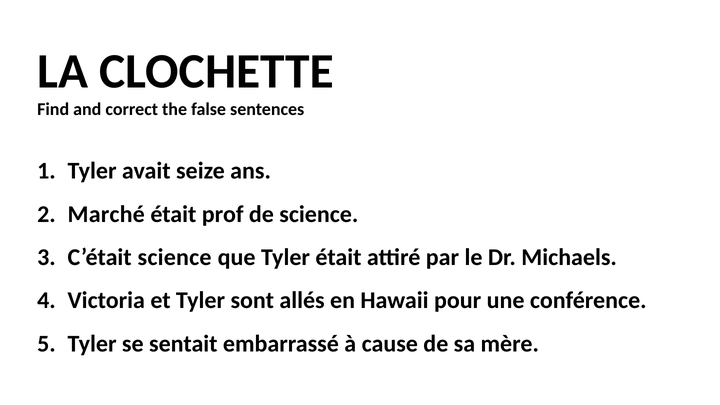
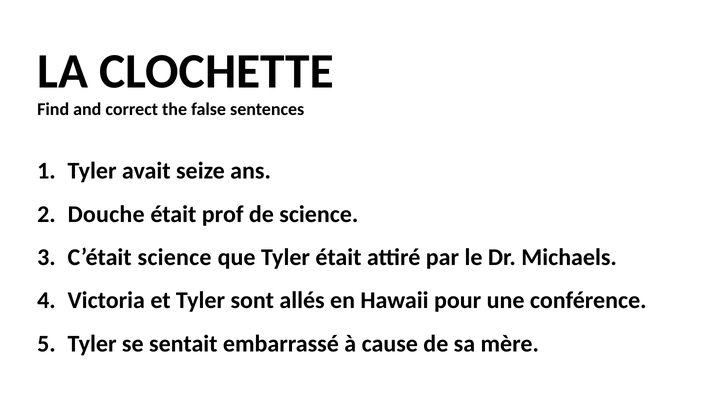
Marché: Marché -> Douche (106, 214)
